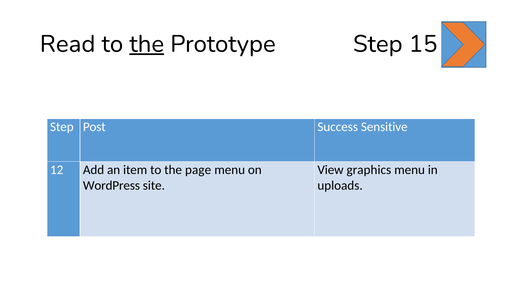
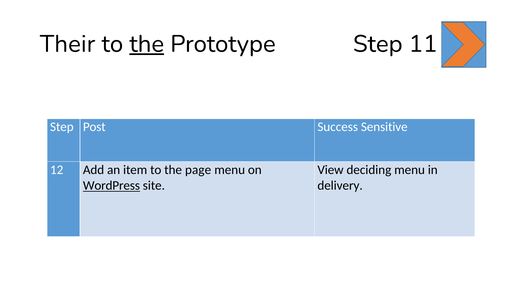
Read: Read -> Their (68, 44)
15: 15 -> 11 (423, 44)
graphics: graphics -> deciding (369, 169)
WordPress underline: none -> present (111, 185)
uploads: uploads -> delivery (340, 185)
